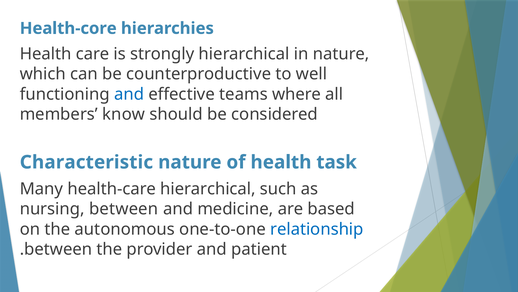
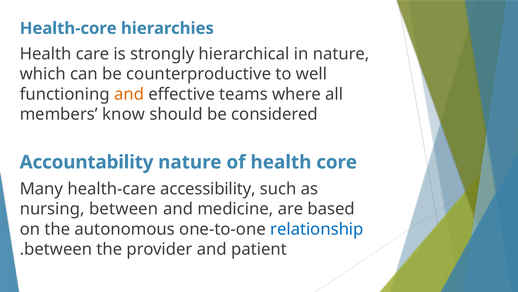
and colour: blue -> orange (129, 94)
Characteristic: Characteristic -> Accountability (87, 162)
task: task -> core (337, 162)
health-care hierarchical: hierarchical -> accessibility (208, 189)
